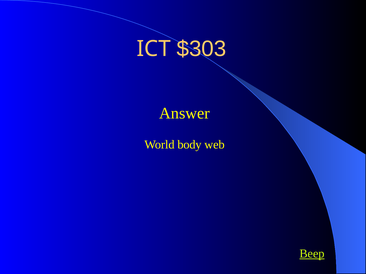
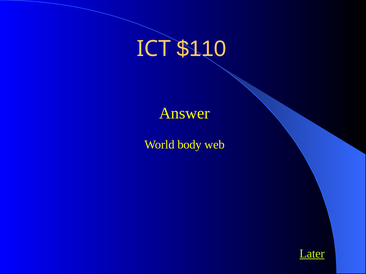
$303: $303 -> $110 (201, 49)
Beep: Beep -> Later (312, 254)
